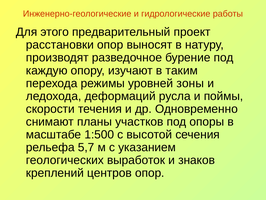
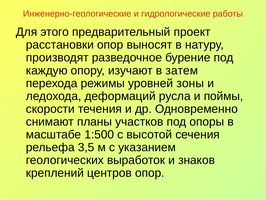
таким: таким -> затем (182, 70)
5,7: 5,7 -> 3,5 (86, 147)
